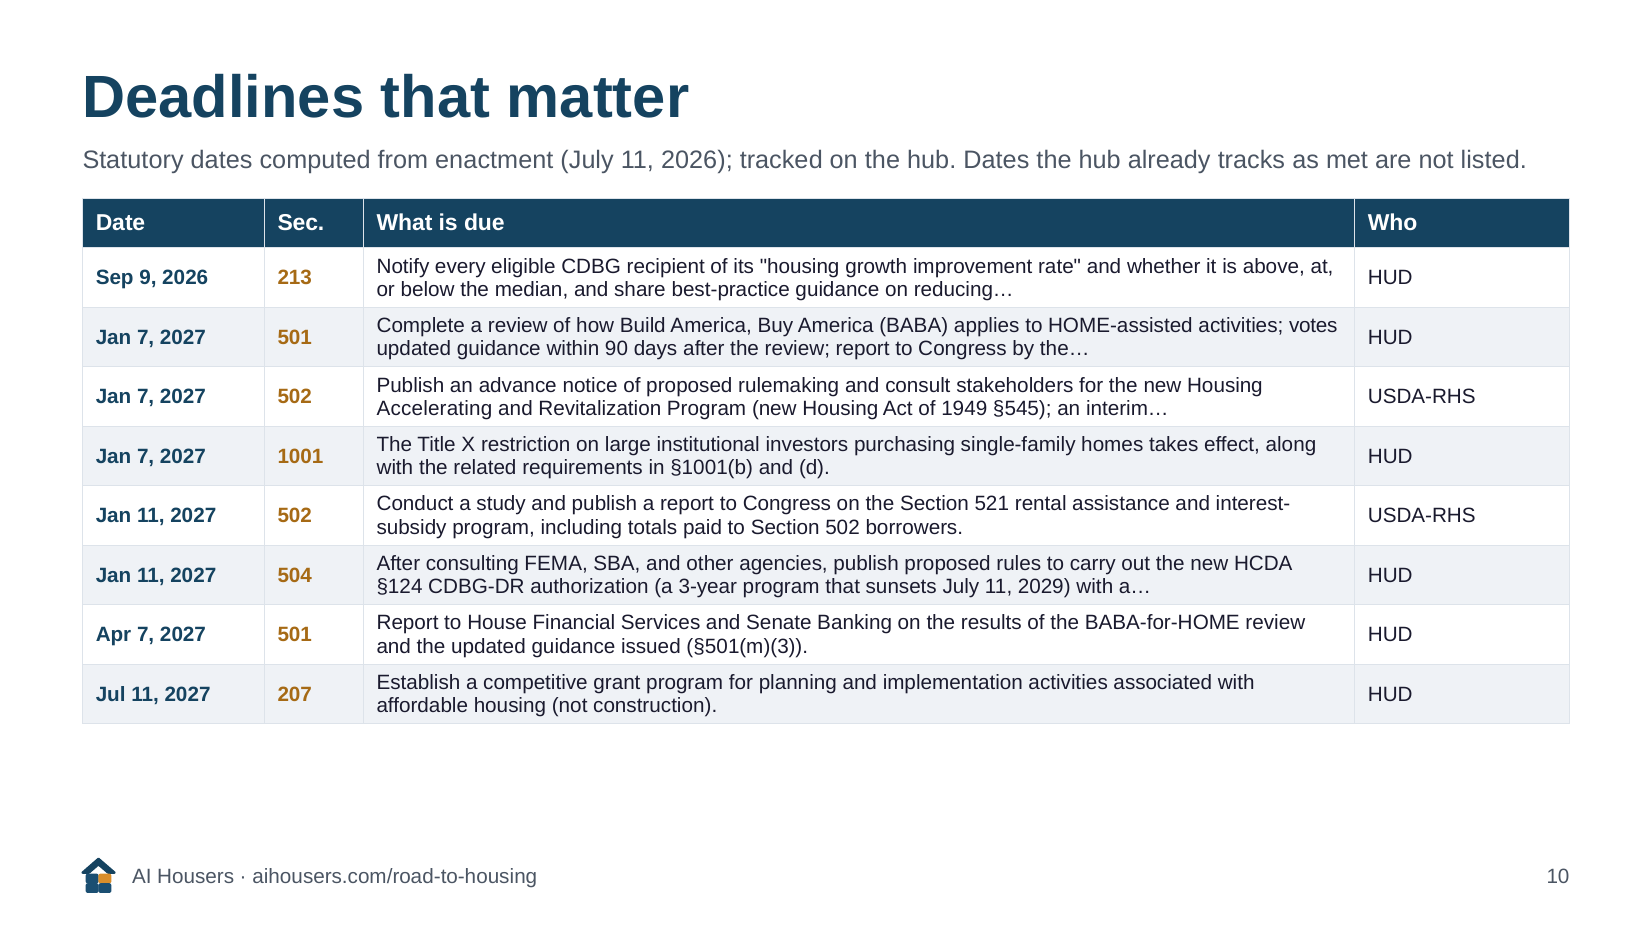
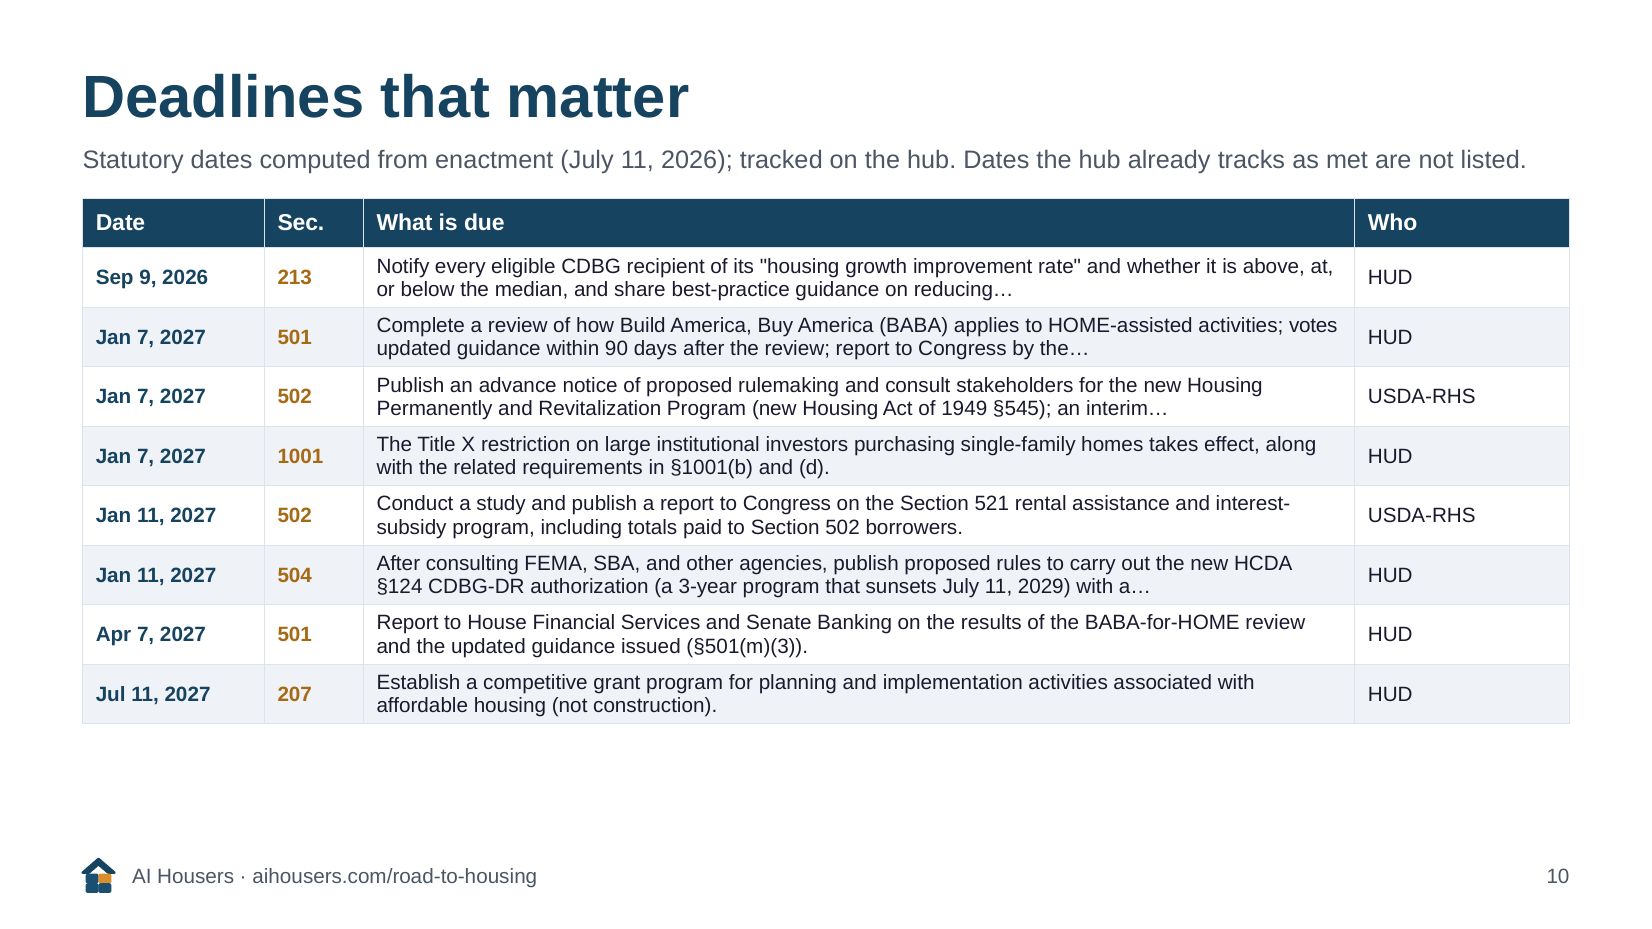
Accelerating: Accelerating -> Permanently (435, 408)
